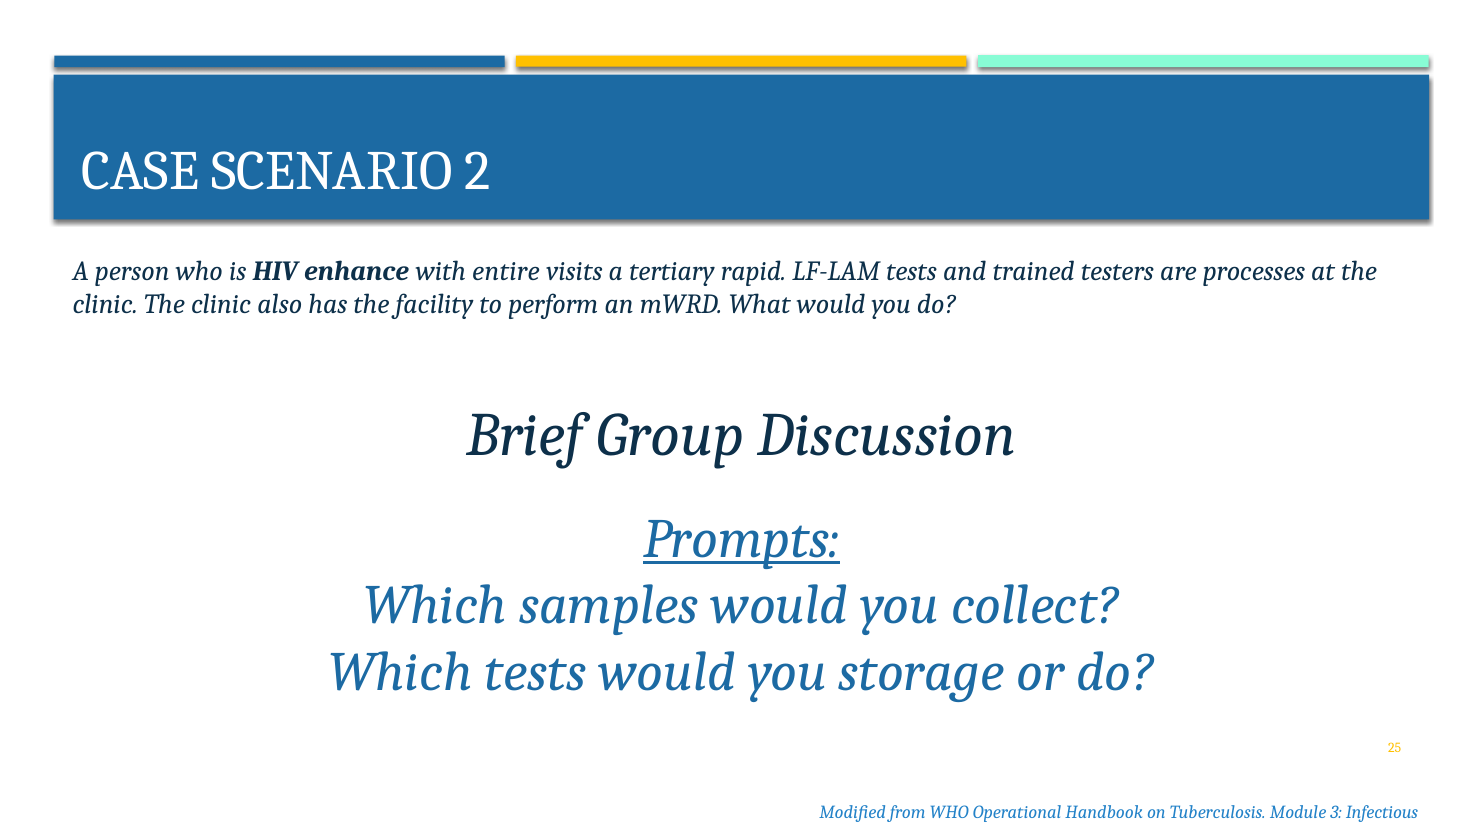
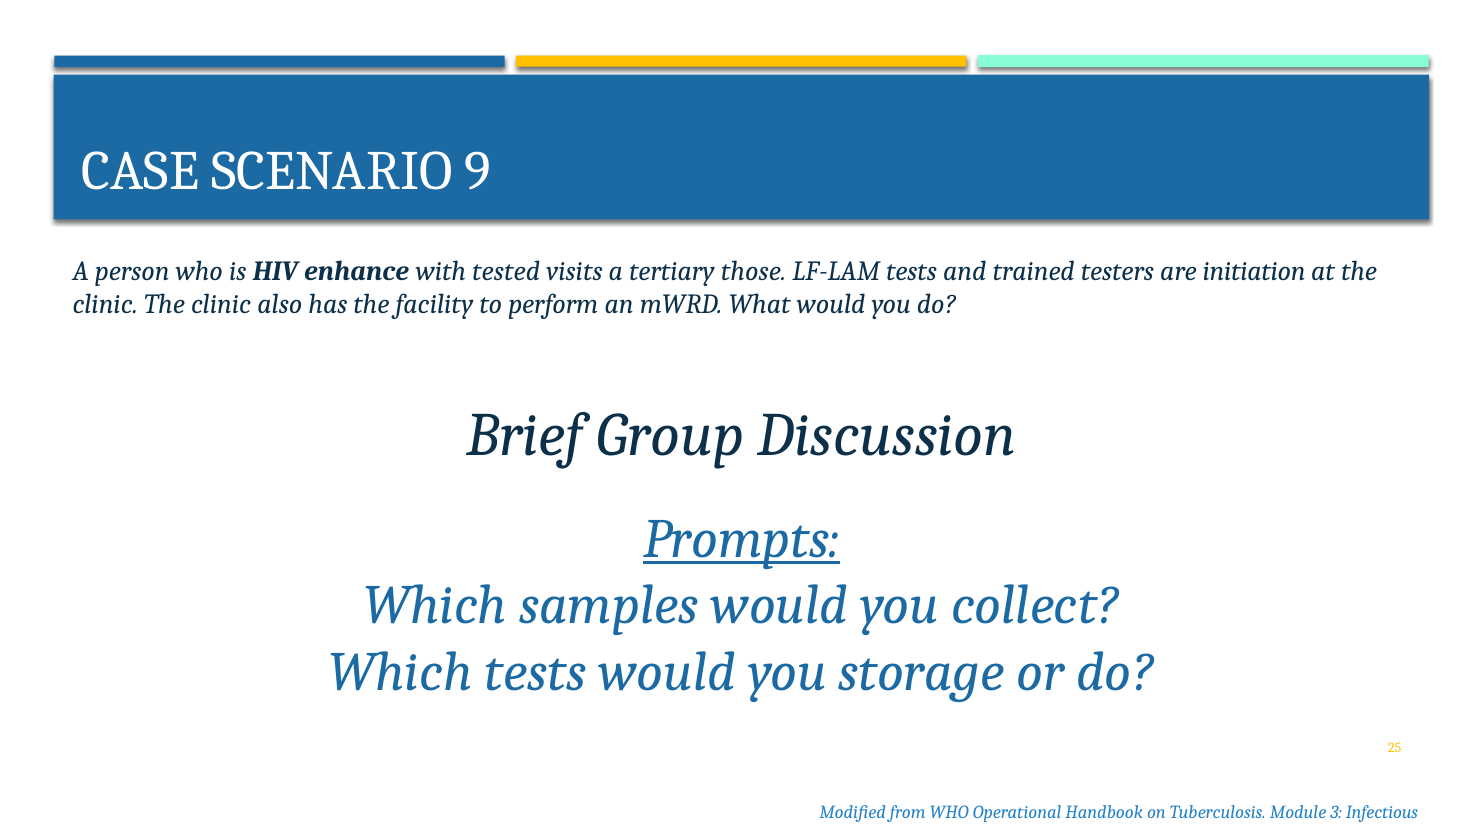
2: 2 -> 9 (478, 171)
entire: entire -> tested (506, 271)
rapid: rapid -> those (754, 271)
processes: processes -> initiation (1254, 271)
